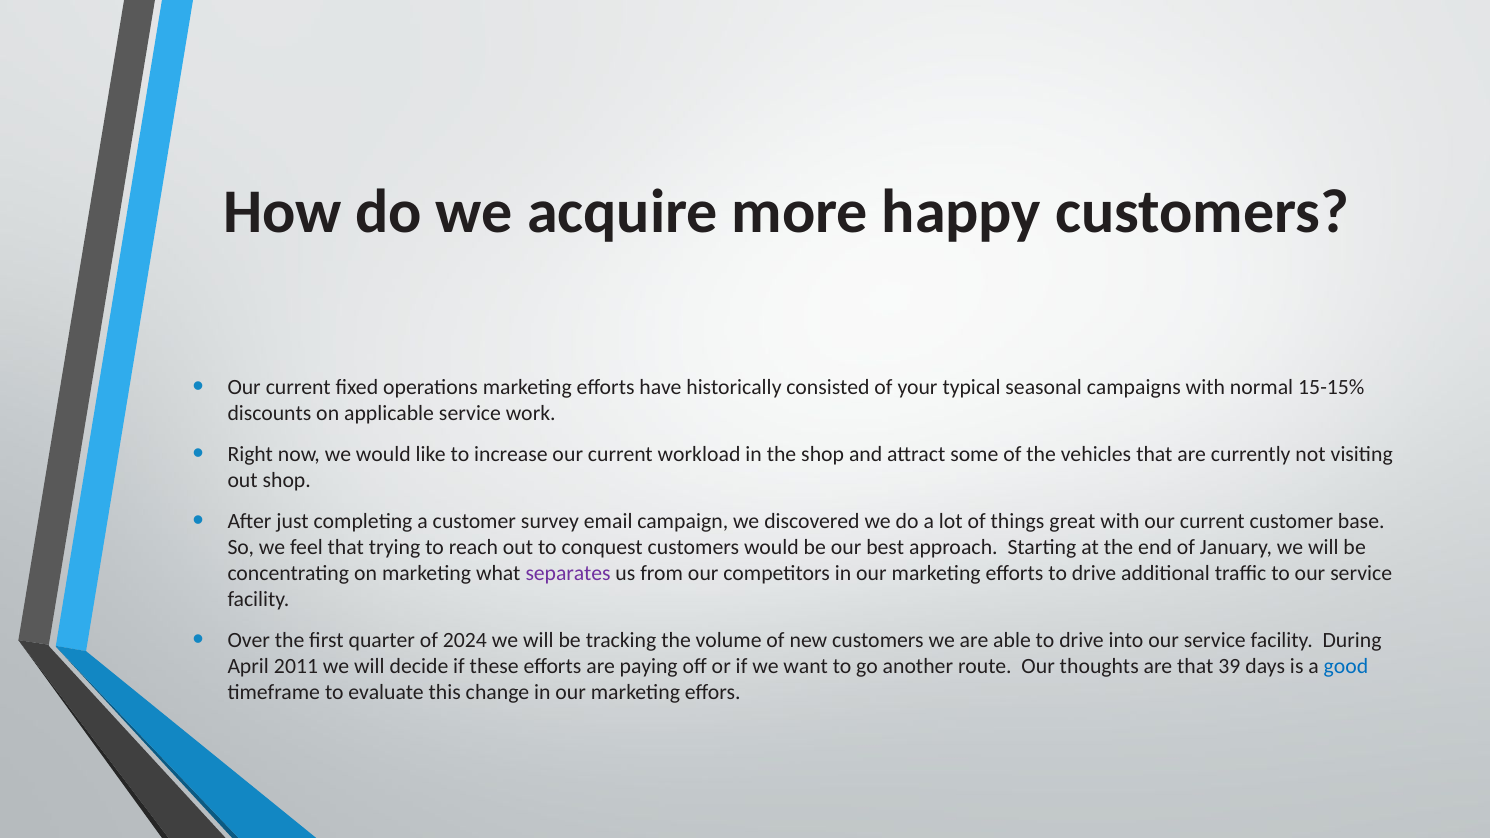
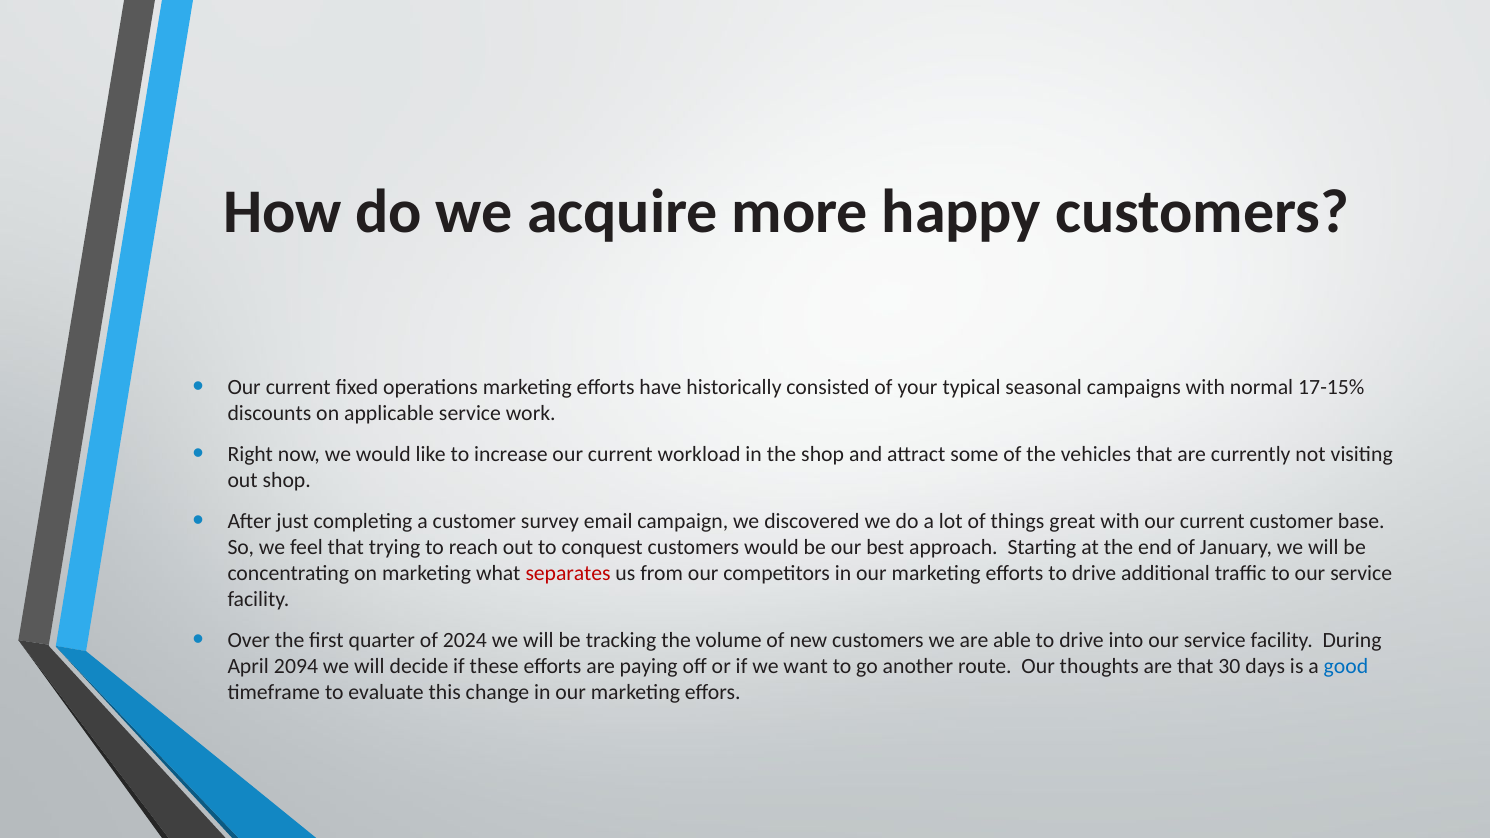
15-15%: 15-15% -> 17-15% (1331, 387)
separates colour: purple -> red (568, 573)
2011: 2011 -> 2094 (296, 667)
39: 39 -> 30 (1229, 667)
